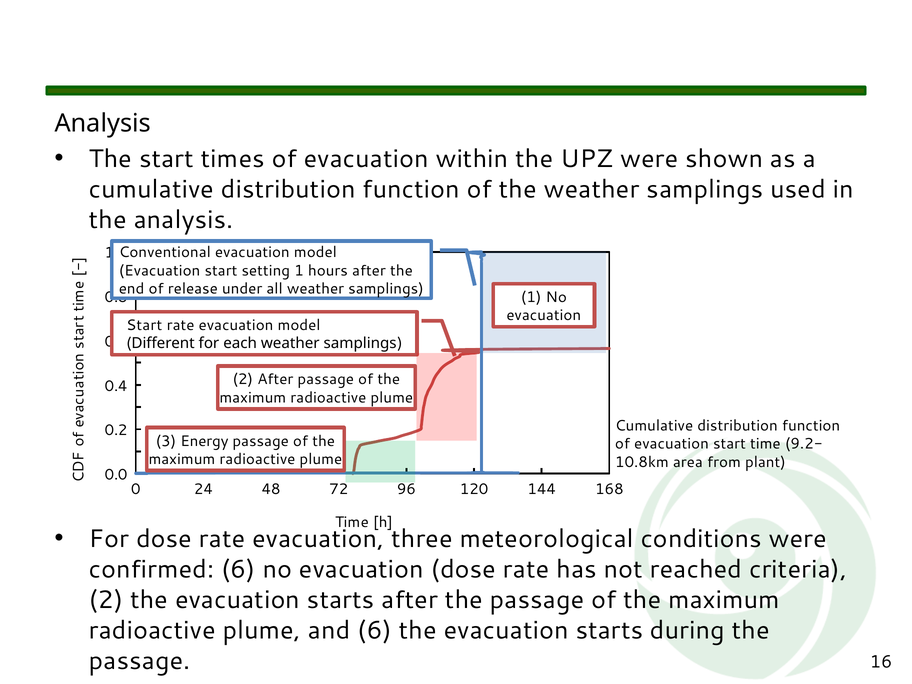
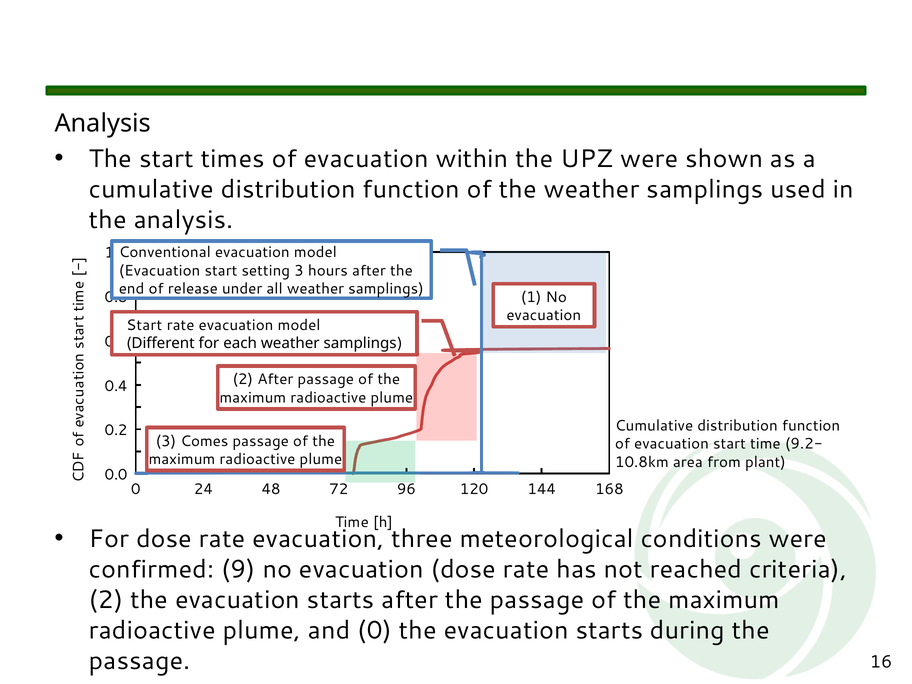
setting 1: 1 -> 3 (299, 271)
Energy: Energy -> Comes (204, 441)
confirmed 6: 6 -> 9 (238, 569)
and 6: 6 -> 0 (375, 630)
